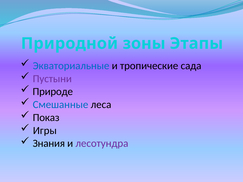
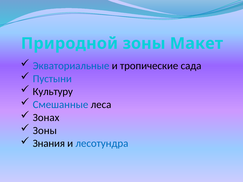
Этапы: Этапы -> Макет (196, 44)
Пустыни colour: purple -> blue (52, 79)
Природе: Природе -> Культуру (53, 92)
Показ: Показ -> Зонах (46, 118)
Игры: Игры -> Зоны (45, 131)
лесотундра colour: purple -> blue (102, 144)
